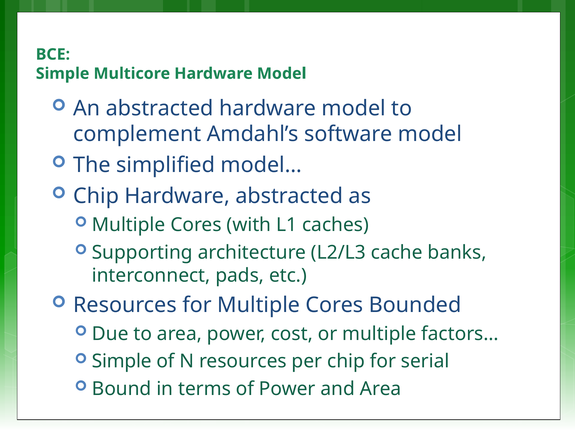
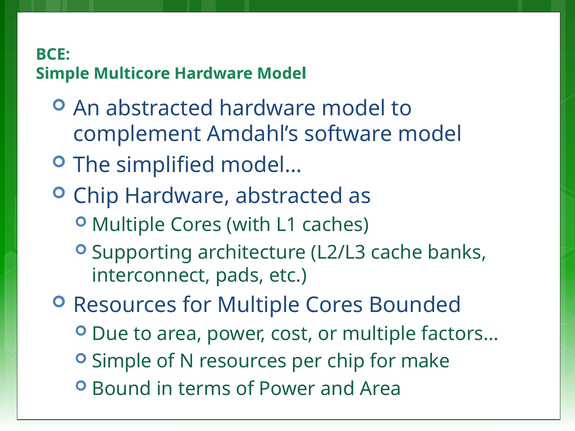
serial: serial -> make (425, 362)
